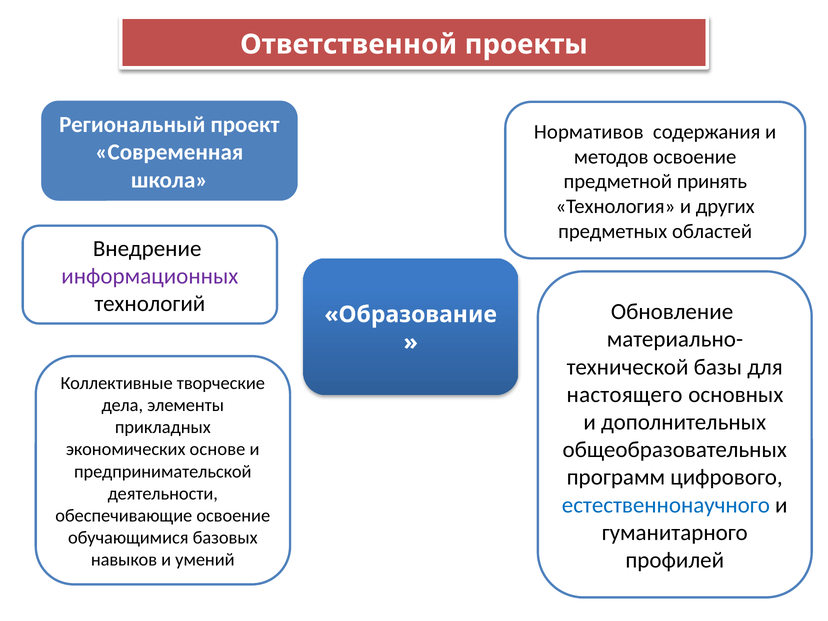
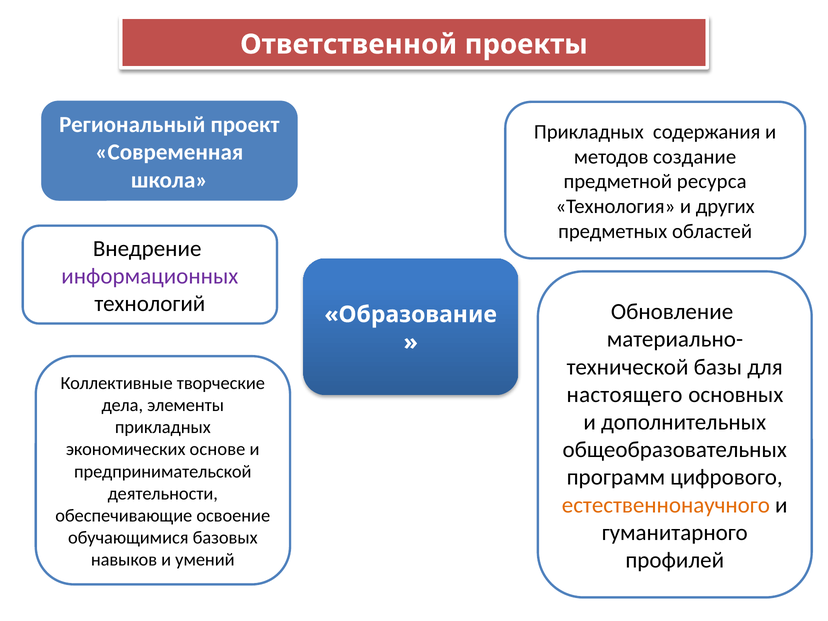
Нормативов: Нормативов -> Прикладных (589, 132)
методов освоение: освоение -> создание (695, 157)
принять: принять -> ресурса (712, 182)
естественнонаучного colour: blue -> orange (666, 505)
